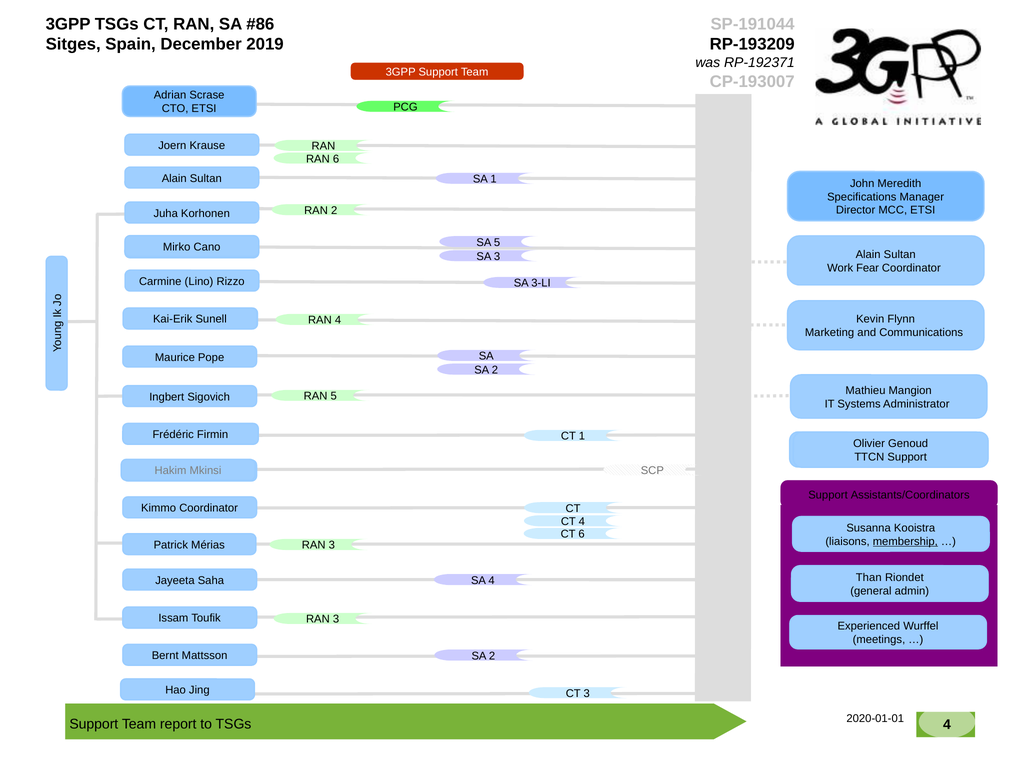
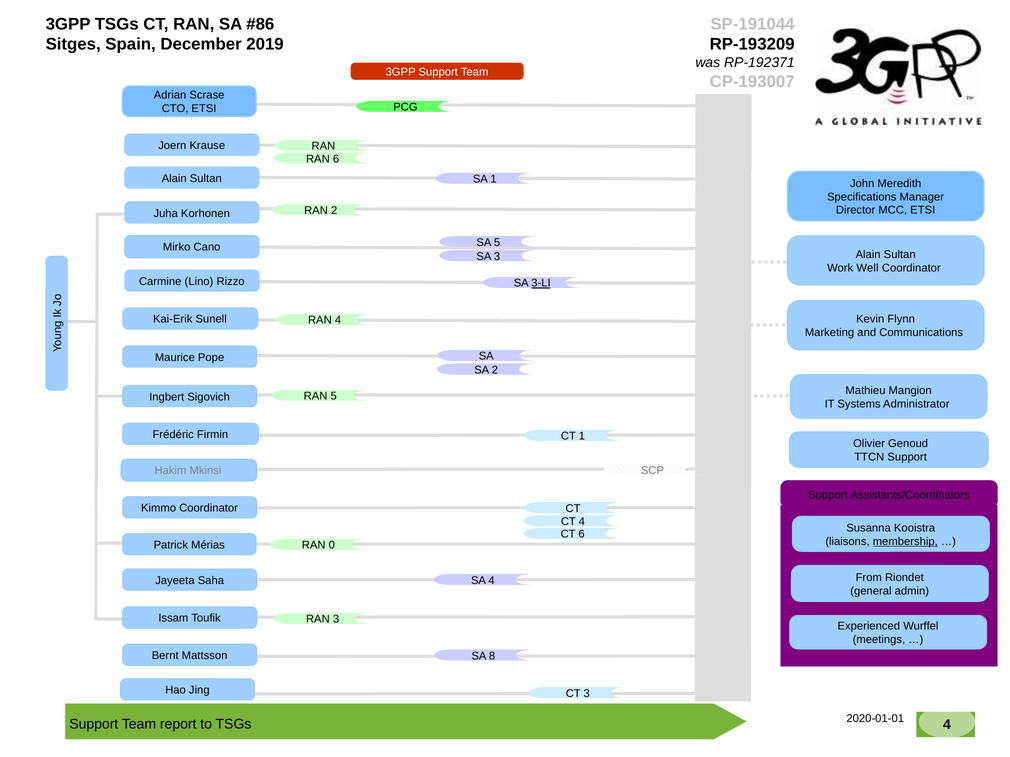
Fear: Fear -> Well (867, 268)
3-LI underline: none -> present (541, 283)
3: 3 -> 0 (332, 546)
Than: Than -> From (869, 578)
2: 2 -> 8 (492, 656)
